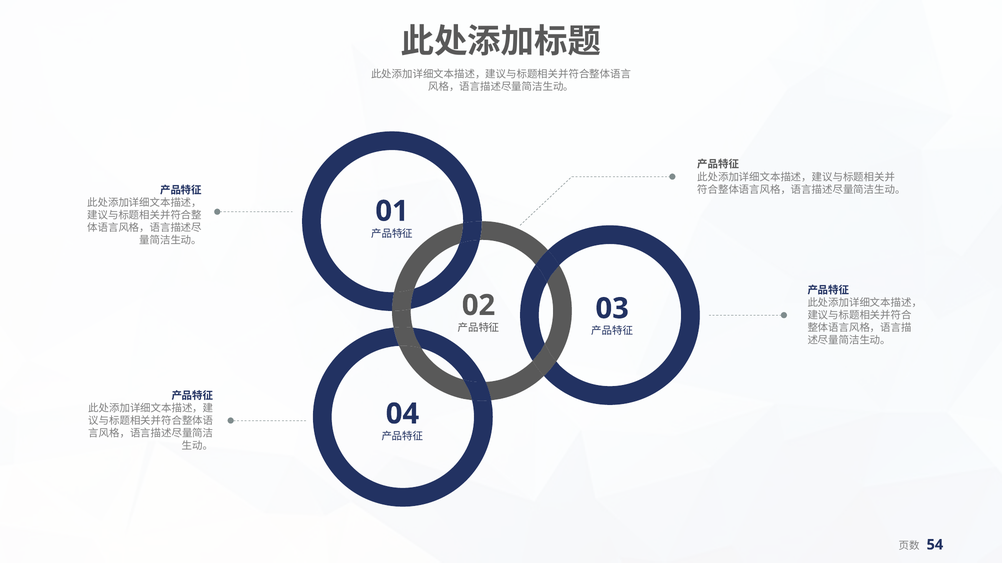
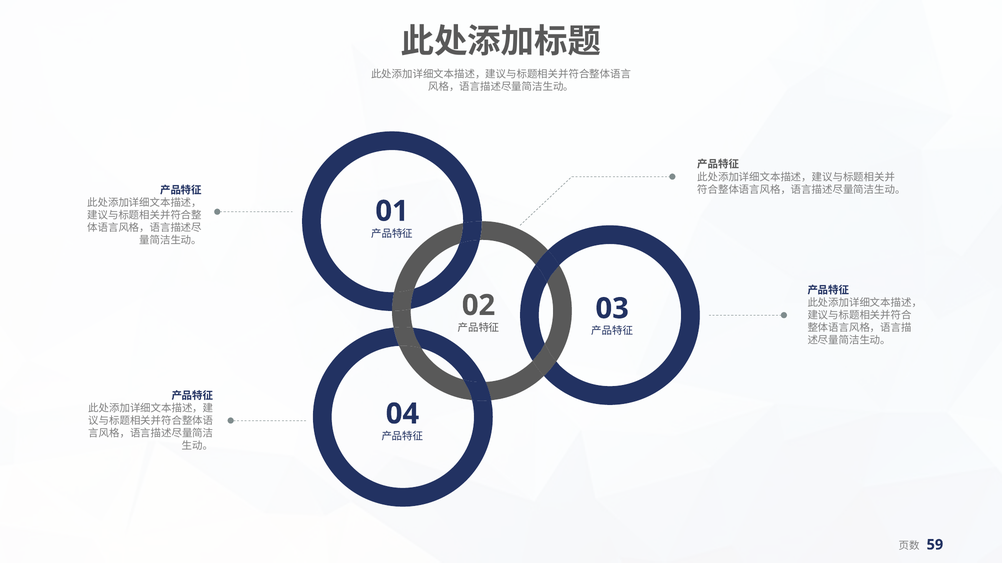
54: 54 -> 59 (935, 545)
